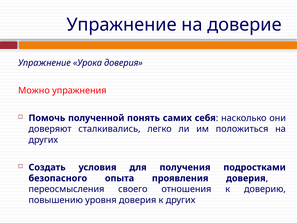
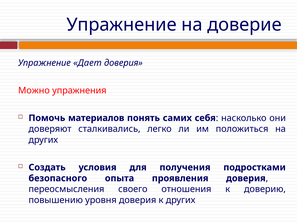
Урока: Урока -> Дает (87, 63)
полученной: полученной -> материалов (96, 118)
